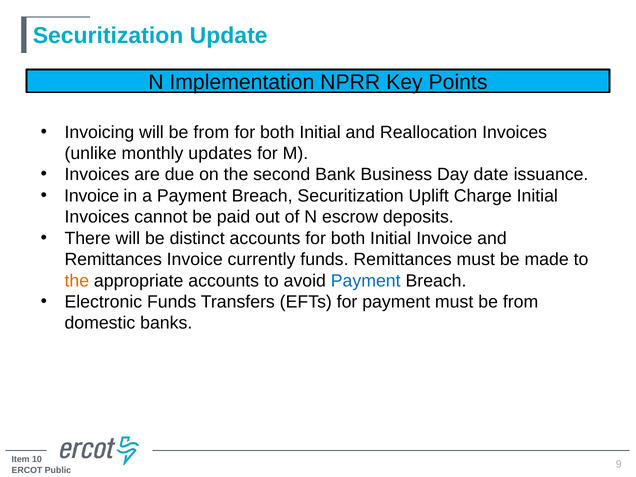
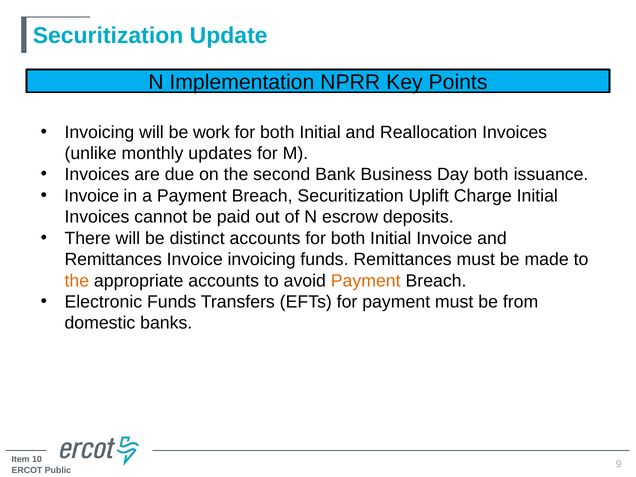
will be from: from -> work (211, 132)
Day date: date -> both (491, 175)
Invoice currently: currently -> invoicing (262, 259)
Payment colour: blue -> orange (366, 281)
